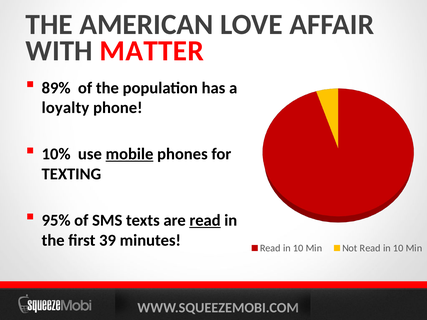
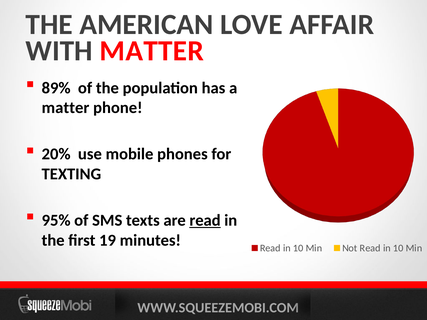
loyalty: loyalty -> matter (66, 108)
10%: 10% -> 20% (56, 154)
mobile underline: present -> none (129, 154)
39: 39 -> 19 (108, 240)
